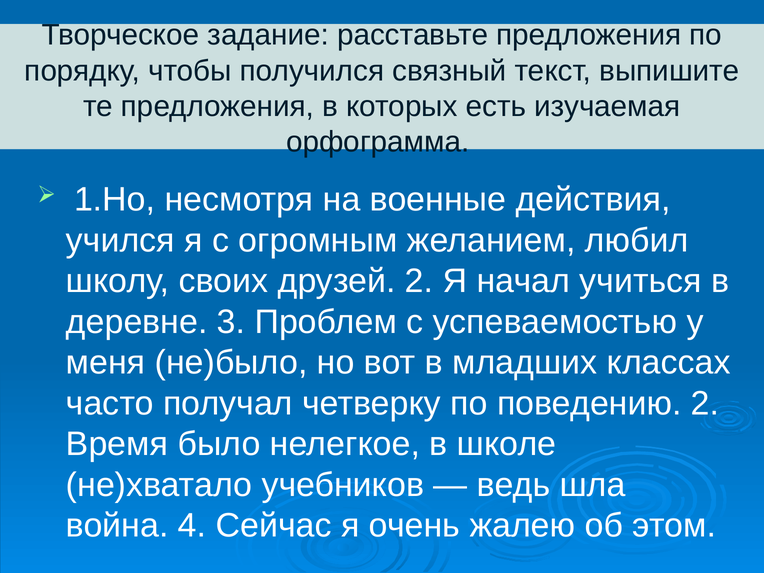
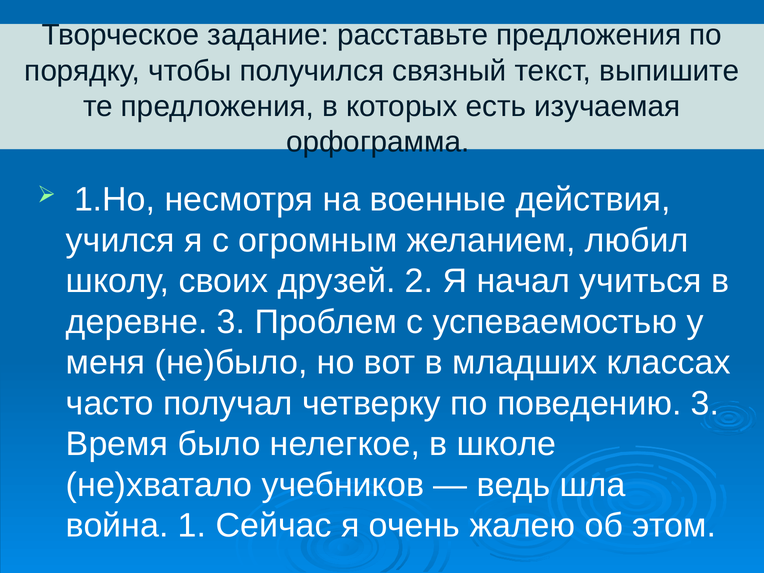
поведению 2: 2 -> 3 (705, 403)
4: 4 -> 1 (192, 526)
